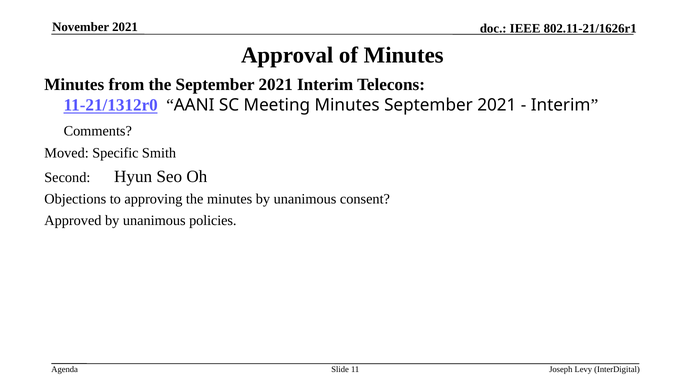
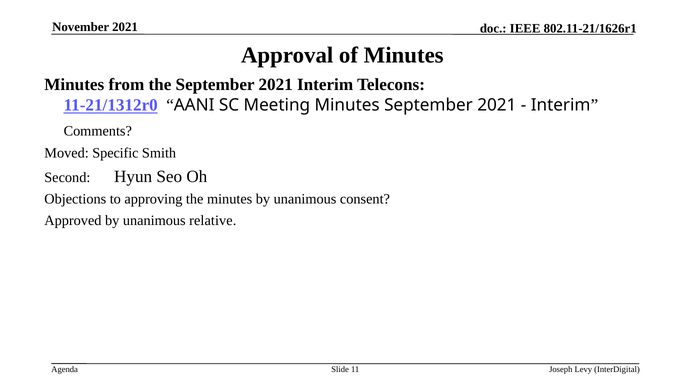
policies: policies -> relative (213, 221)
